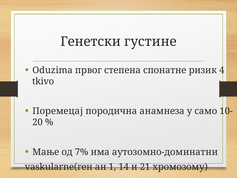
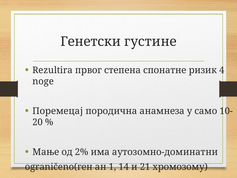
Oduzima: Oduzima -> Rezultira (53, 70)
tkivo: tkivo -> noge (43, 81)
7%: 7% -> 2% (82, 152)
vaskularne(ген: vaskularne(ген -> ograničeno(ген (59, 167)
